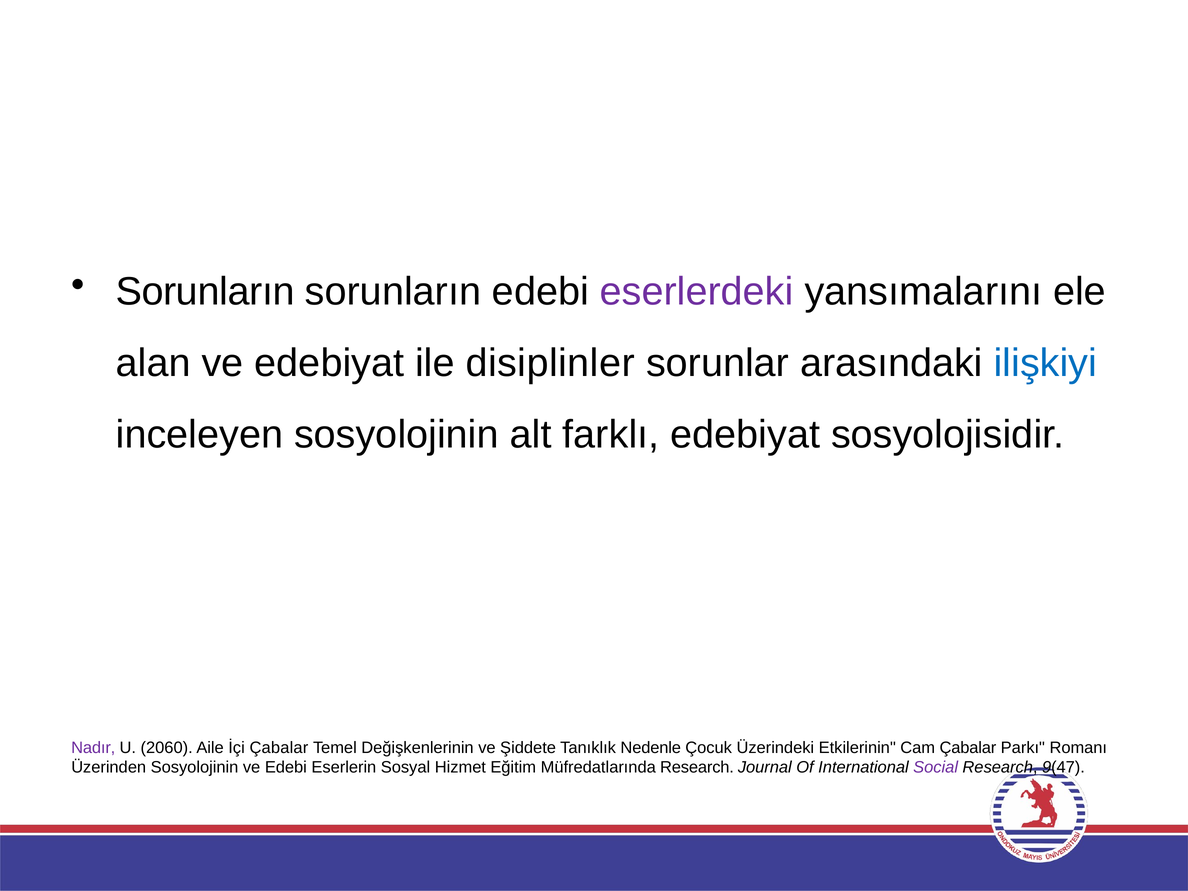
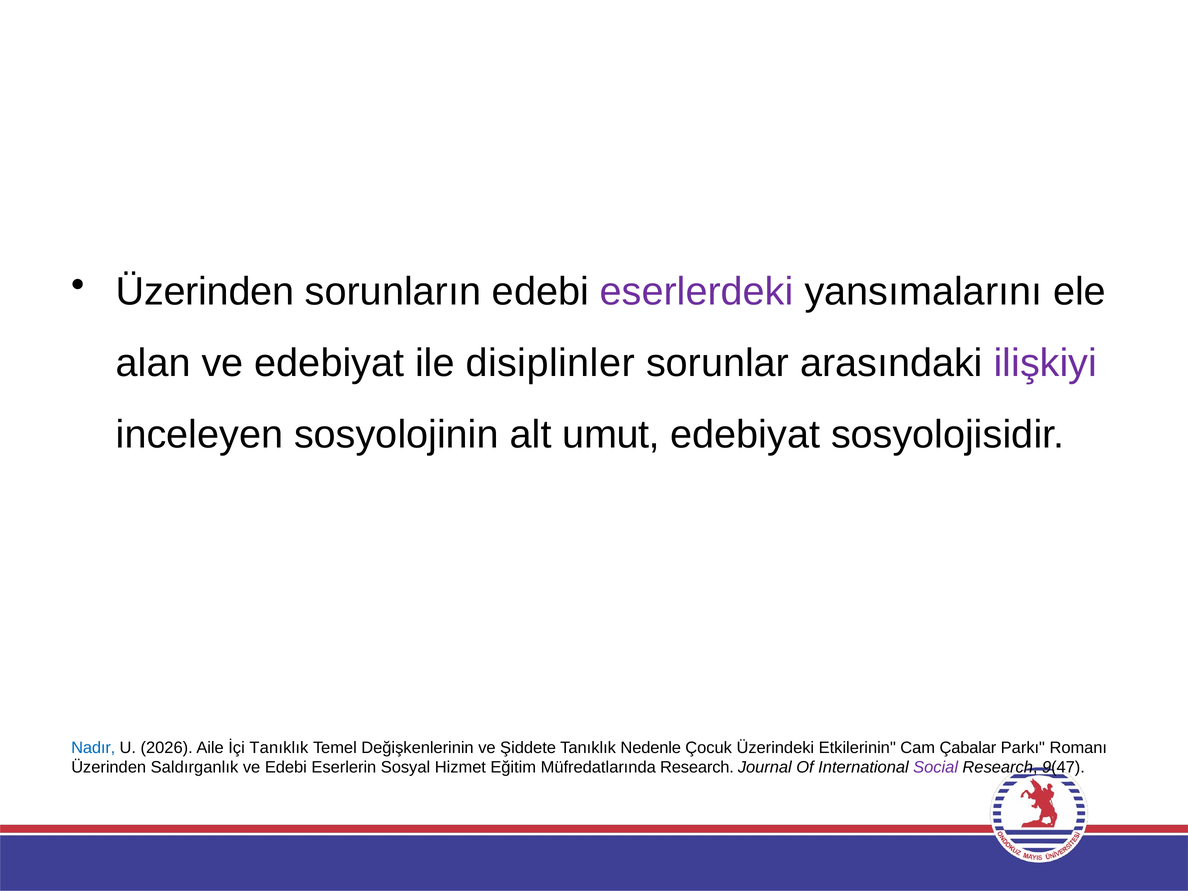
Sorunların: Sorunların -> Üzerinden (205, 292)
ilişkiyi colour: blue -> purple (1045, 363)
farklı: farklı -> umut (611, 434)
Nadır colour: purple -> blue (93, 748)
2060: 2060 -> 2026 (167, 748)
İçi Çabalar: Çabalar -> Tanıklık (279, 748)
Üzerinden Sosyolojinin: Sosyolojinin -> Saldırganlık (194, 767)
